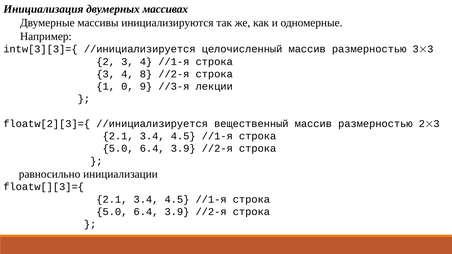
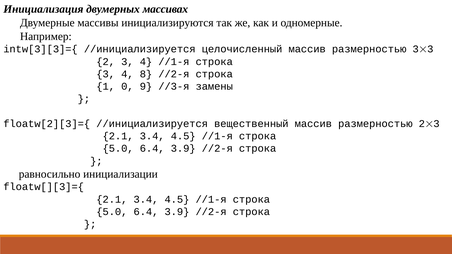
лекции: лекции -> замены (214, 87)
